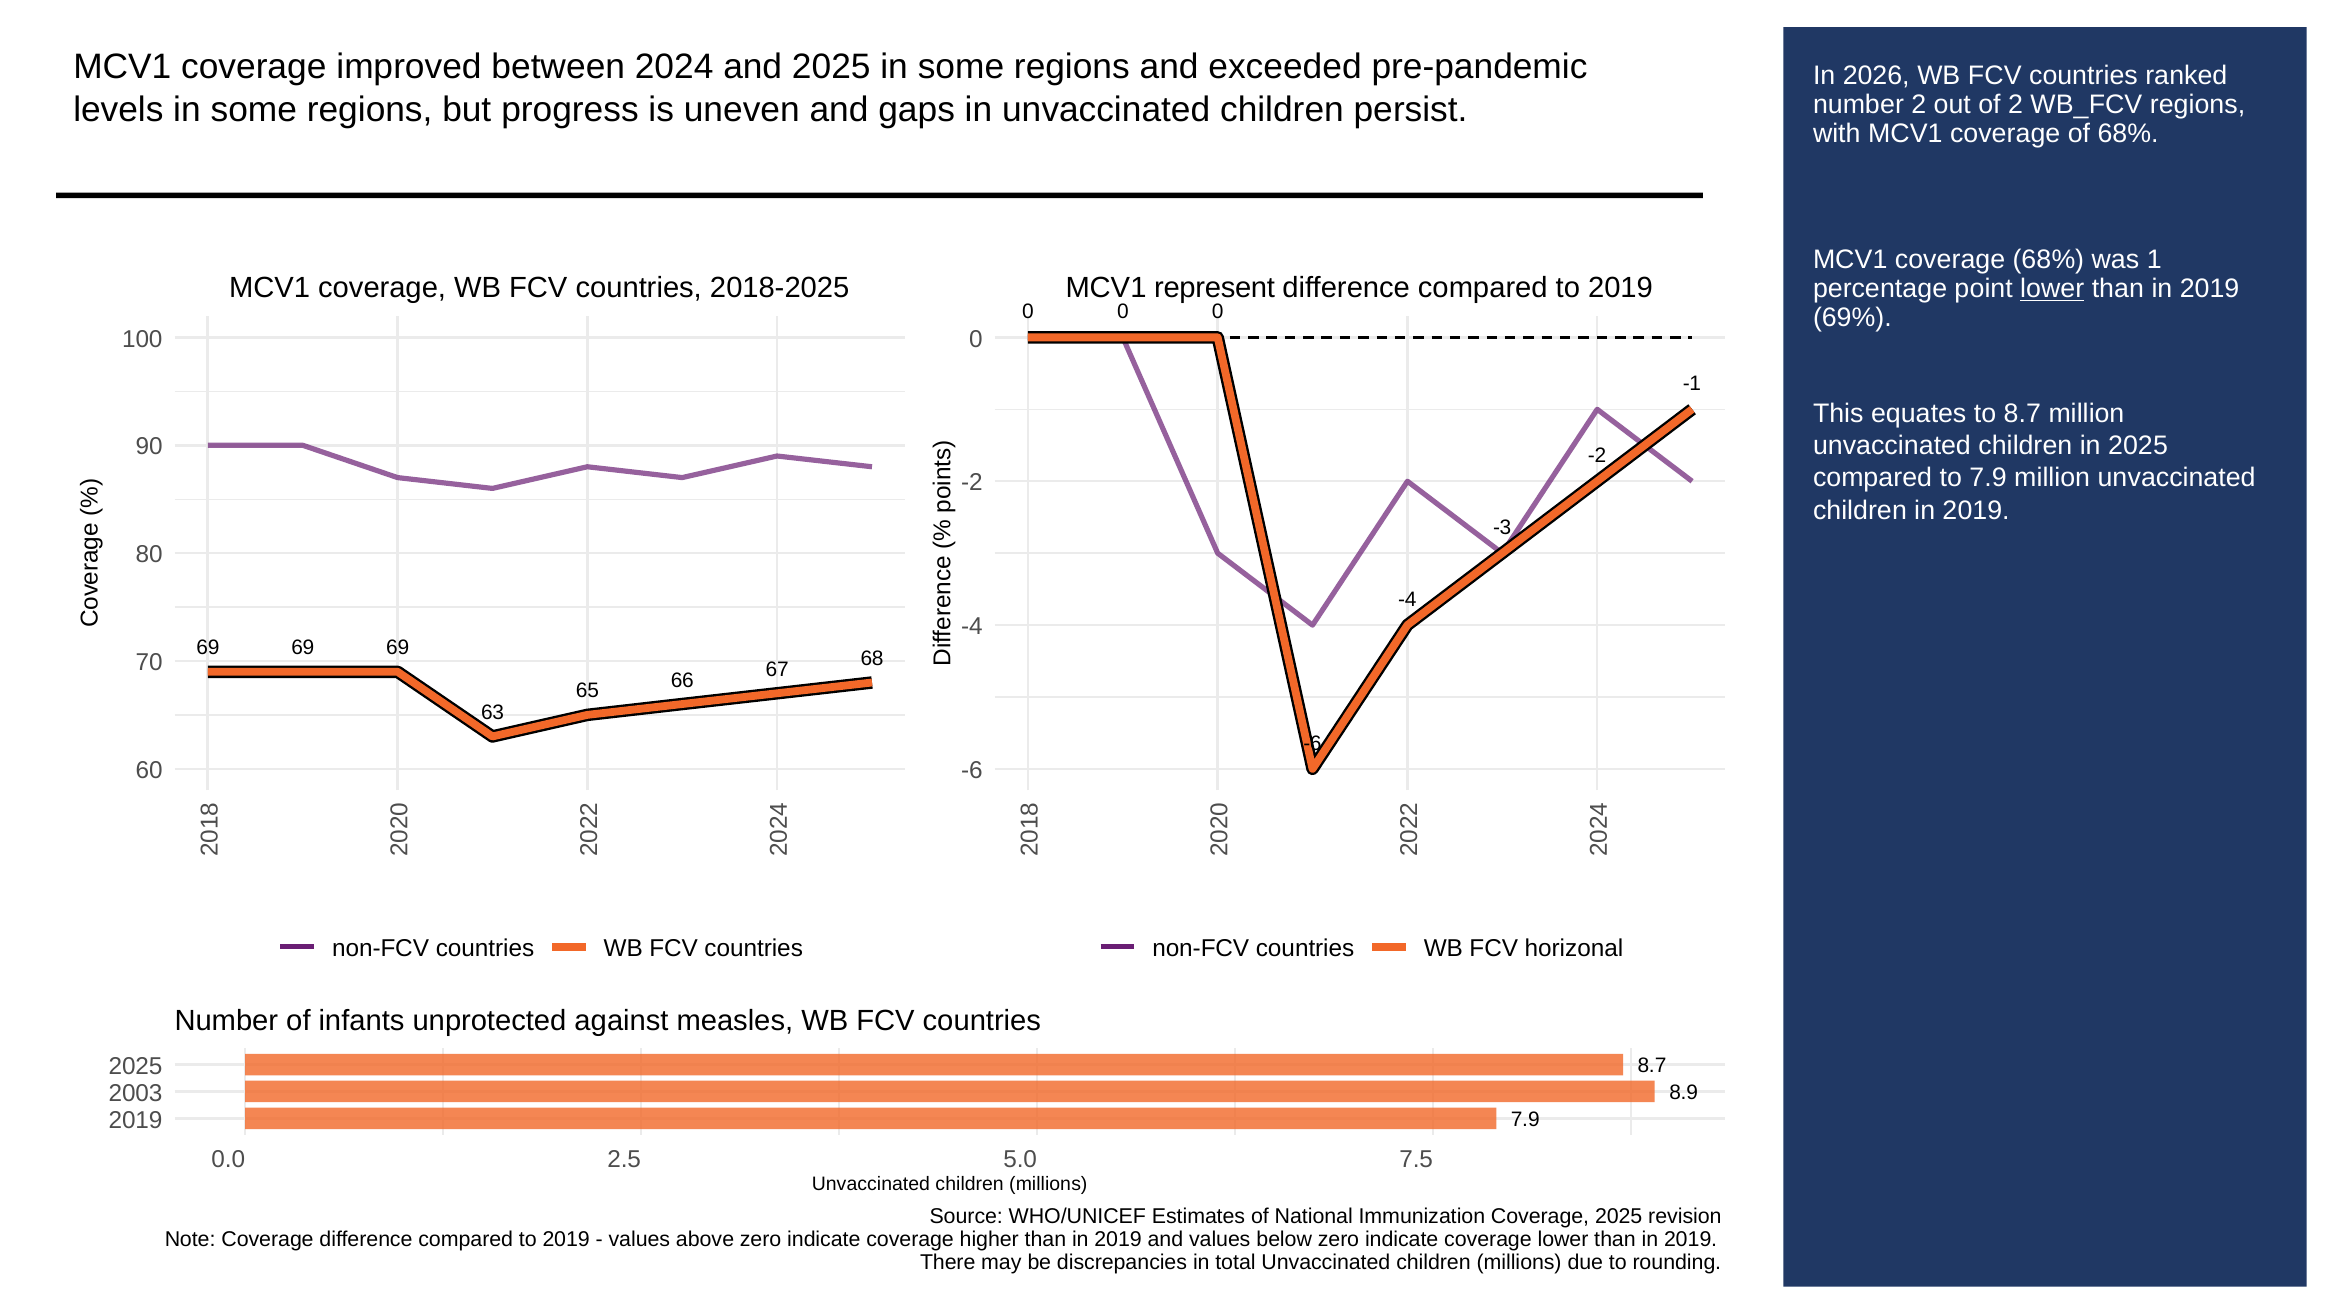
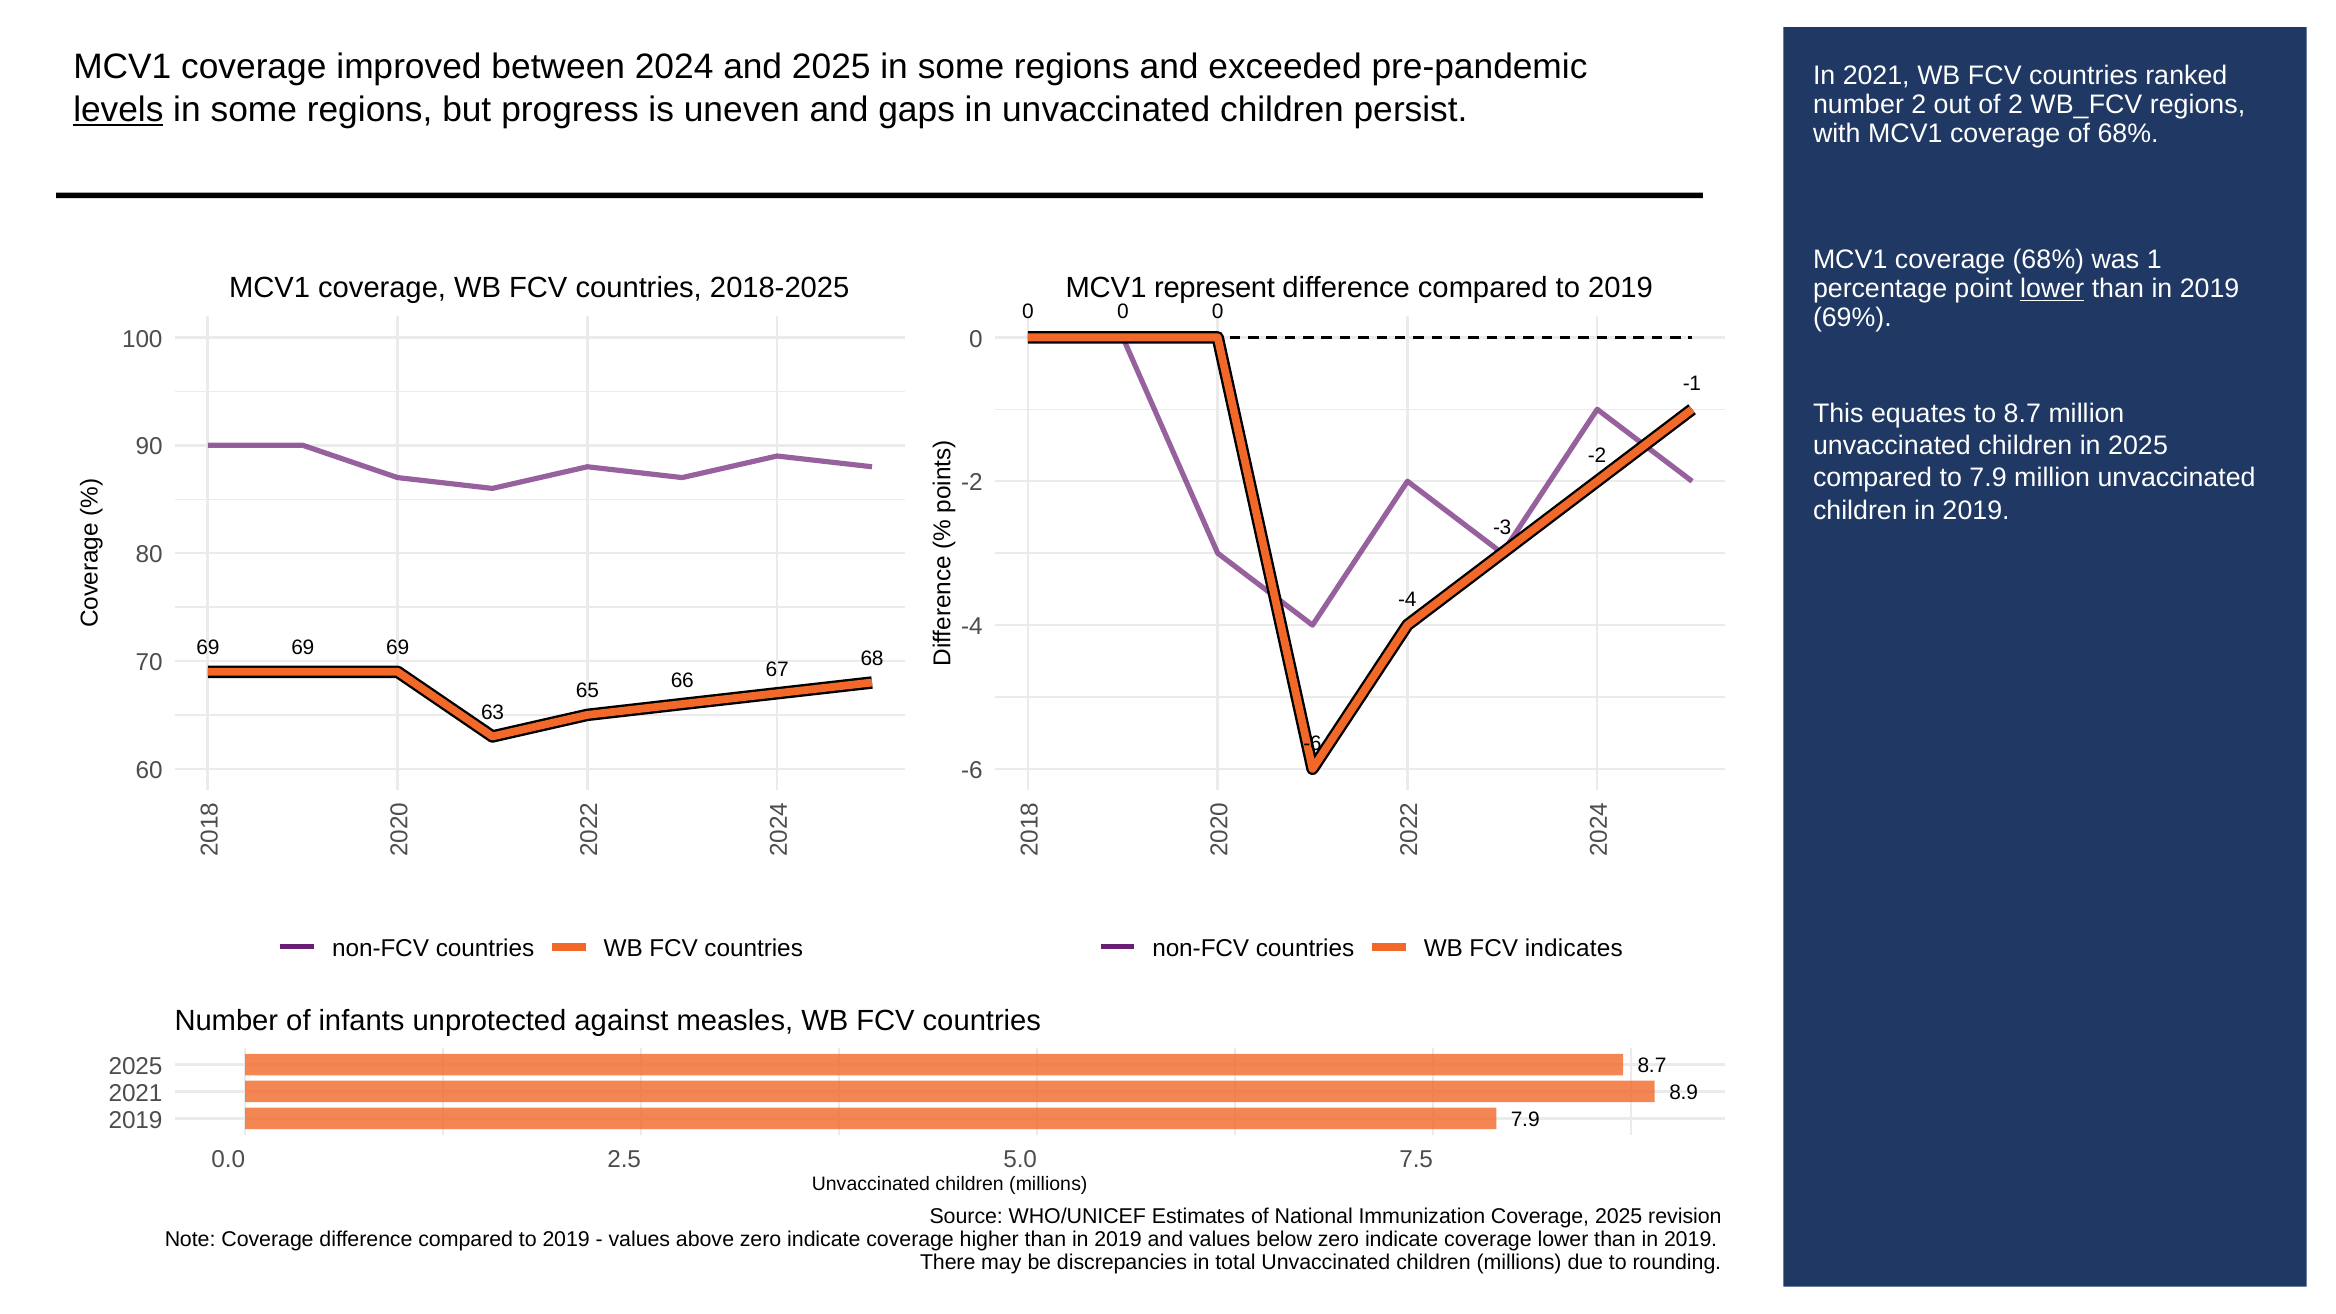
In 2026: 2026 -> 2021 (1876, 76)
levels underline: none -> present (118, 110)
horizonal: horizonal -> indicates (1574, 949)
2003: 2003 -> 2021 (136, 1093)
